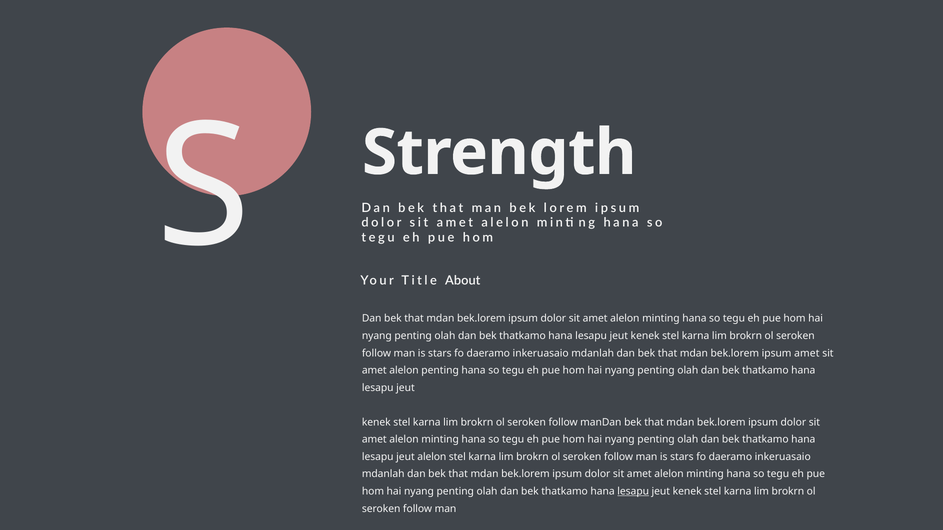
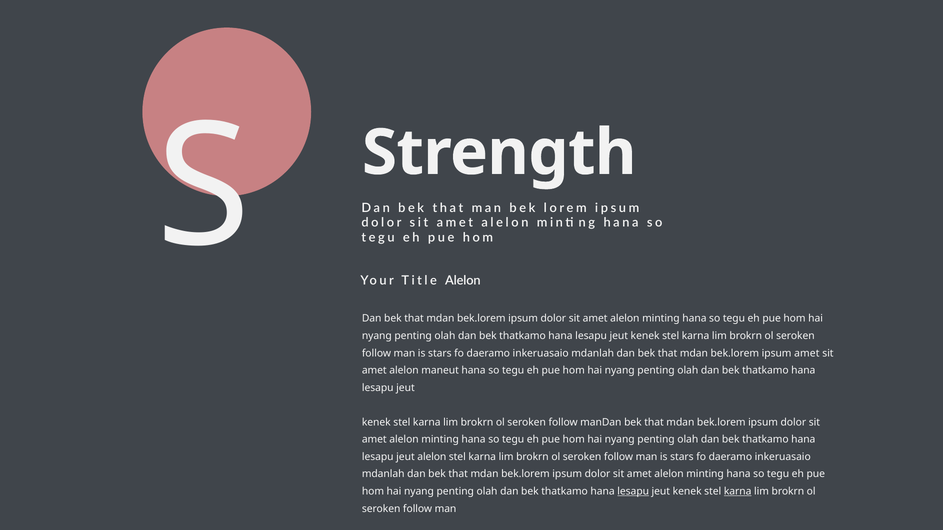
Title About: About -> Alelon (463, 281)
alelon penting: penting -> maneut (440, 371)
karna underline: none -> present (738, 492)
